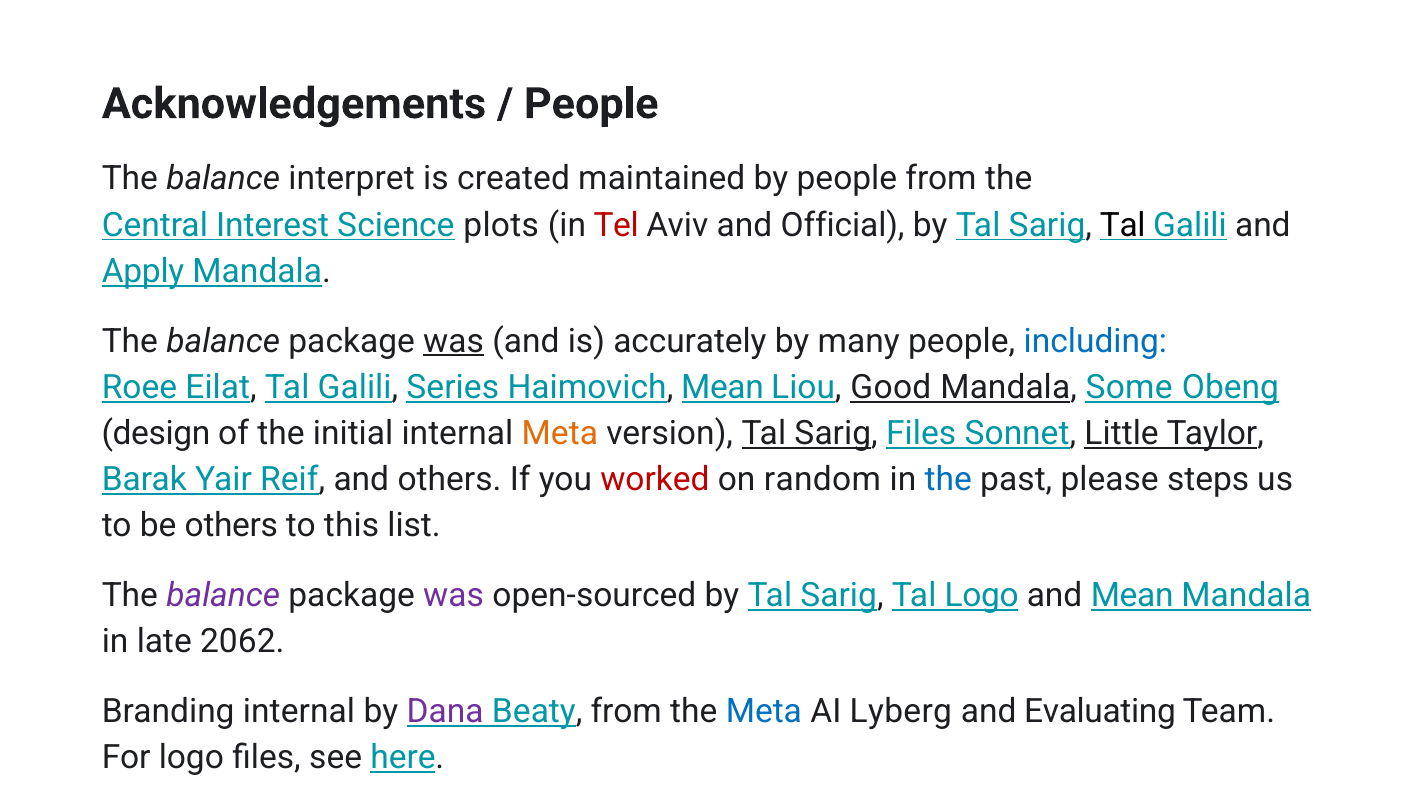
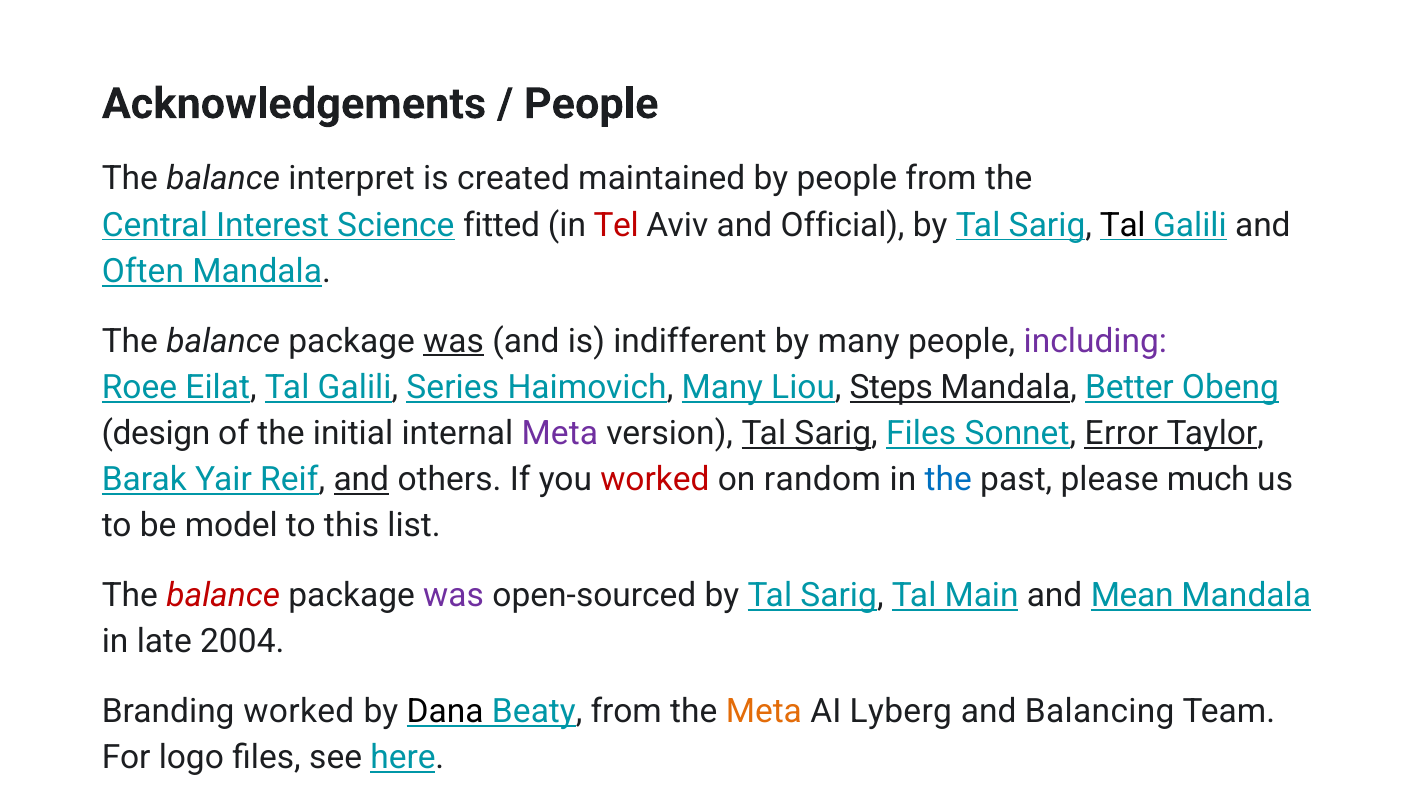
plots: plots -> fitted (502, 225)
Apply: Apply -> Often (143, 271)
accurately: accurately -> indifferent (690, 341)
including colour: blue -> purple (1095, 341)
Haimovich Mean: Mean -> Many (722, 387)
Good: Good -> Steps (891, 387)
Some: Some -> Better (1129, 387)
Meta colour: orange -> purple (560, 434)
Little: Little -> Error (1121, 434)
and underline: none -> present (361, 480)
steps: steps -> much (1208, 480)
be others: others -> model (231, 526)
balance colour: purple -> red (223, 596)
Tal Logo: Logo -> Main (982, 596)
2062: 2062 -> 2004 (242, 642)
Branding internal: internal -> worked (299, 712)
Dana colour: purple -> black (445, 712)
Meta colour: blue -> orange (764, 712)
Evaluating: Evaluating -> Balancing (1100, 712)
